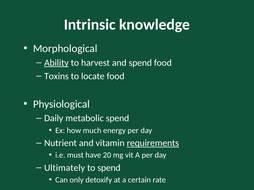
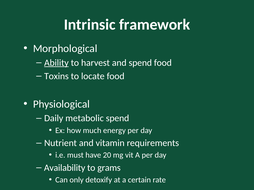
knowledge: knowledge -> framework (155, 25)
requirements underline: present -> none (153, 143)
Ultimately: Ultimately -> Availability (65, 168)
to spend: spend -> grams (109, 168)
